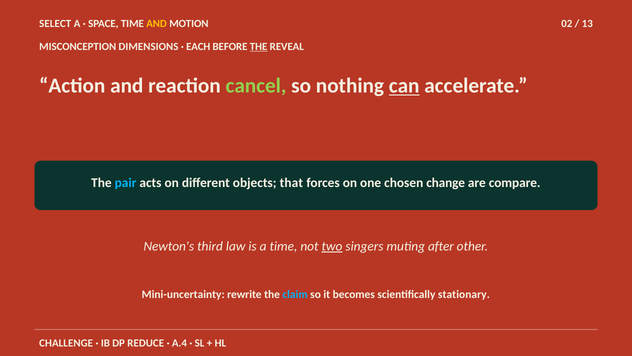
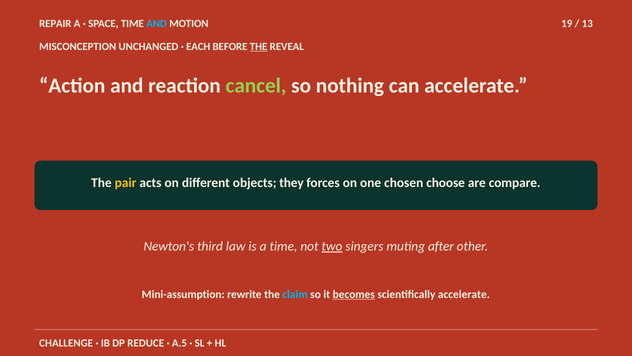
SELECT: SELECT -> REPAIR (55, 23)
AND colour: yellow -> light blue (157, 23)
02: 02 -> 19 (567, 23)
DIMENSIONS: DIMENSIONS -> UNCHANGED (149, 47)
can underline: present -> none (404, 86)
pair colour: light blue -> yellow (126, 183)
that: that -> they (292, 183)
change: change -> choose (446, 183)
Mini-uncertainty: Mini-uncertainty -> Mini-assumption (183, 294)
becomes underline: none -> present (354, 294)
scientifically stationary: stationary -> accelerate (464, 294)
A.4: A.4 -> A.5 (179, 343)
